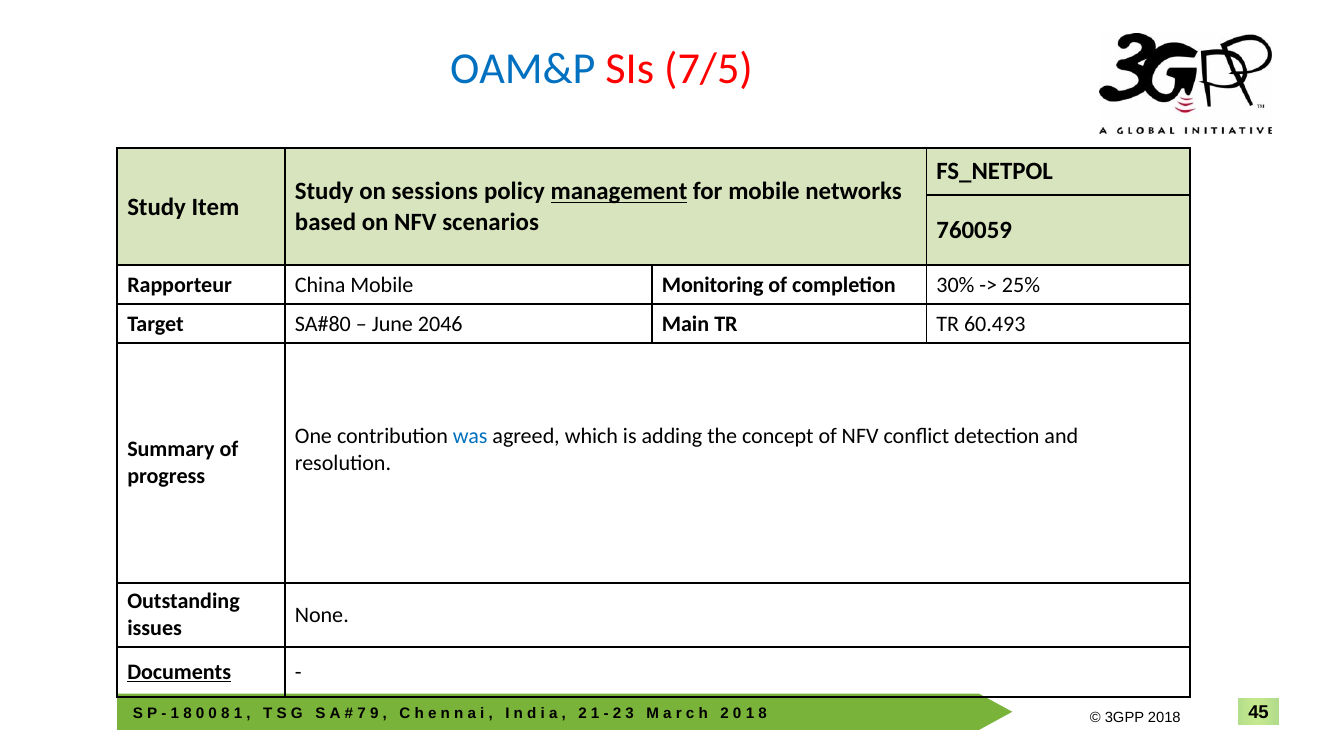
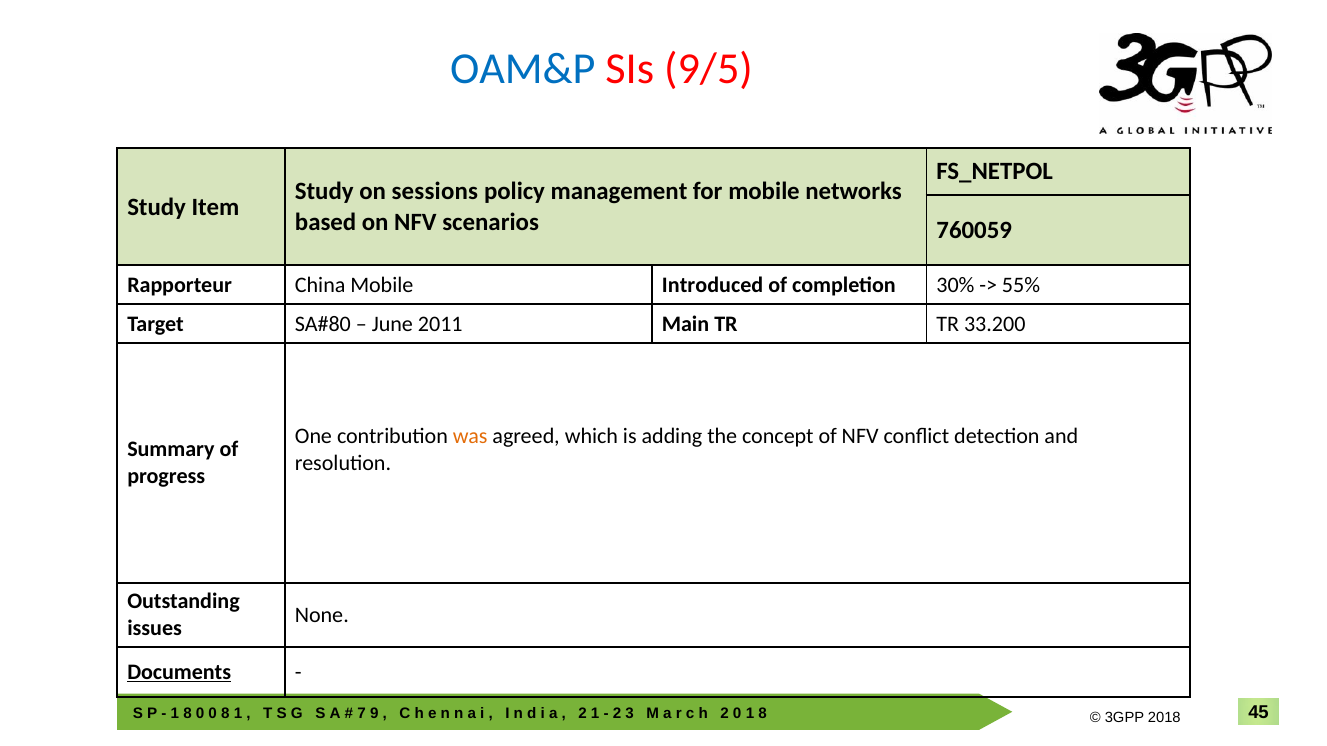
7/5: 7/5 -> 9/5 (708, 69)
management underline: present -> none (619, 192)
Monitoring: Monitoring -> Introduced (713, 285)
25%: 25% -> 55% (1021, 285)
2046: 2046 -> 2011 (440, 324)
60.493: 60.493 -> 33.200 (995, 324)
was colour: blue -> orange (470, 436)
